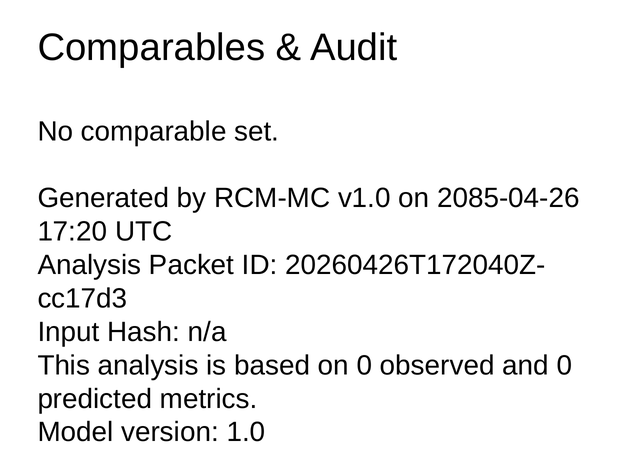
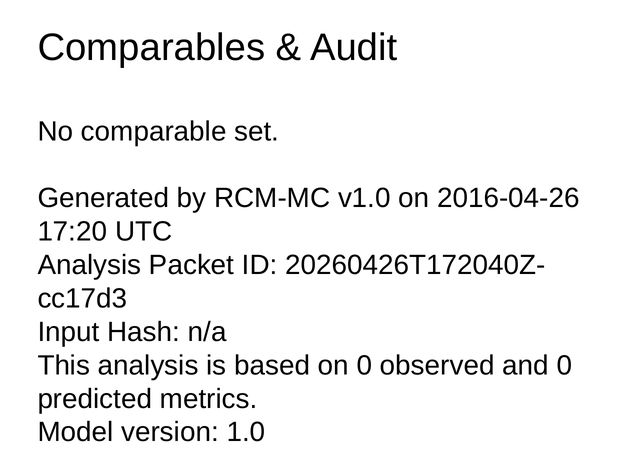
2085-04-26: 2085-04-26 -> 2016-04-26 (508, 198)
